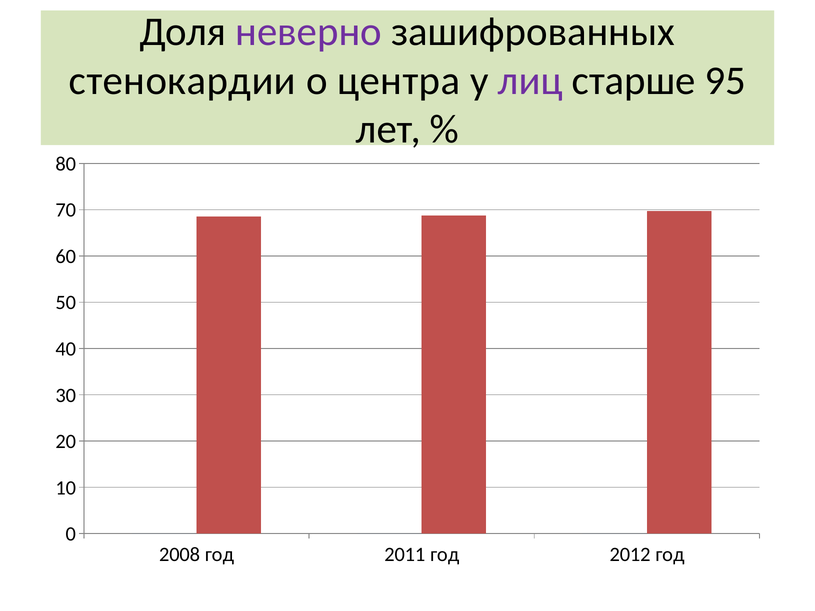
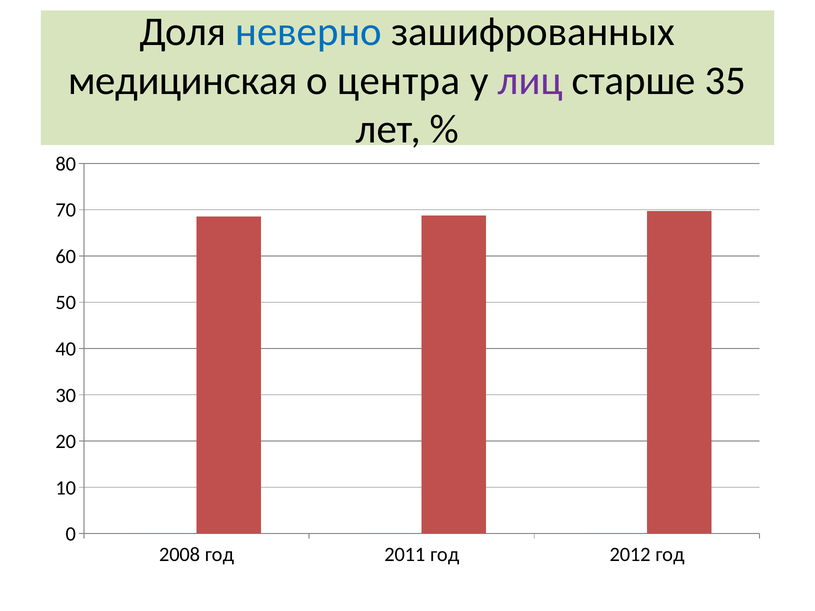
неверно colour: purple -> blue (309, 32)
стенокардии: стенокардии -> медицинская (183, 81)
95: 95 -> 35 (725, 81)
